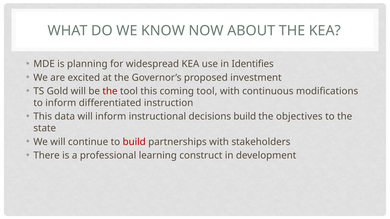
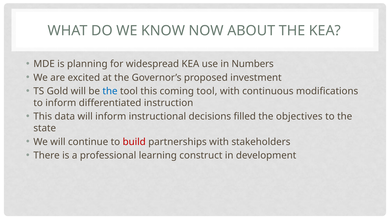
Identifies: Identifies -> Numbers (253, 64)
the colour: red -> blue (110, 91)
decisions build: build -> filled (245, 117)
